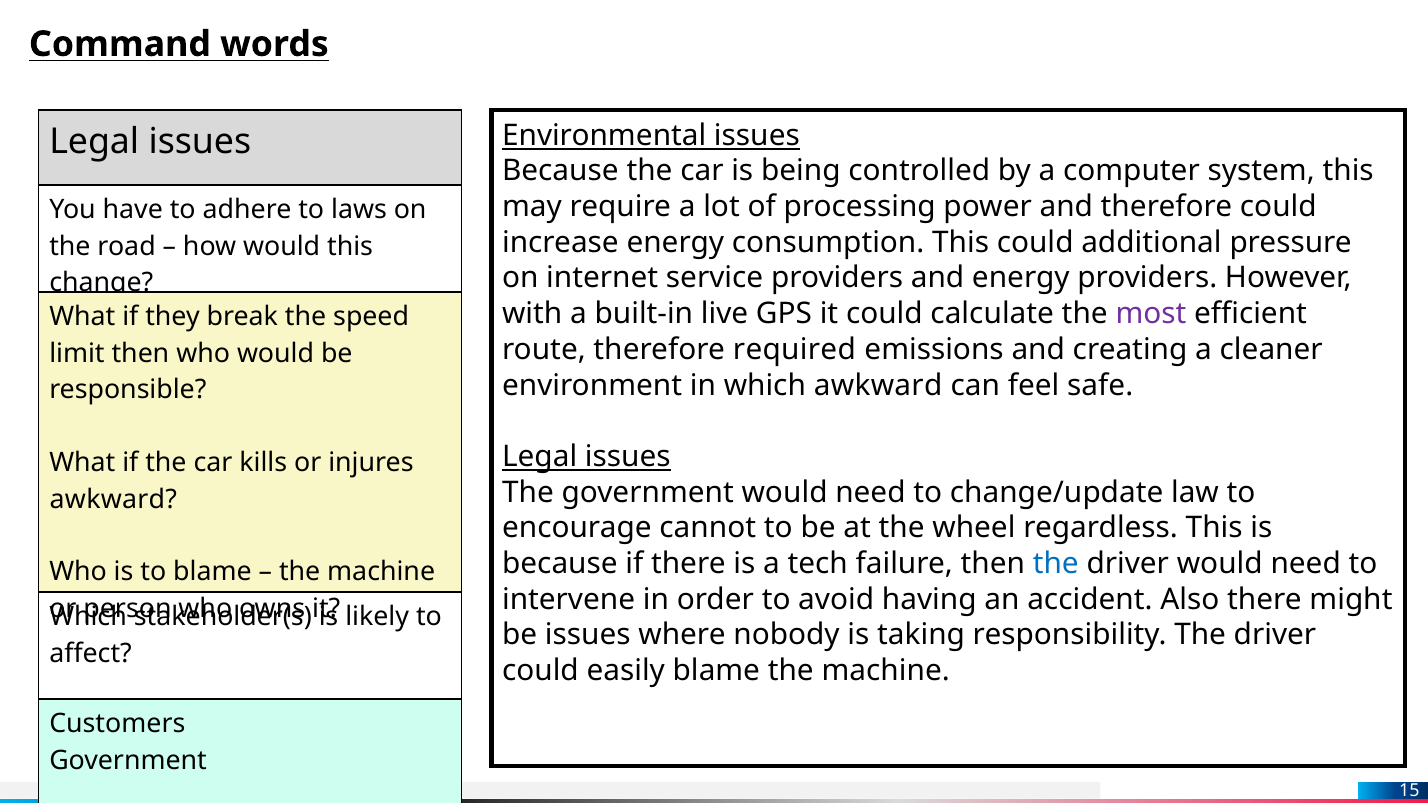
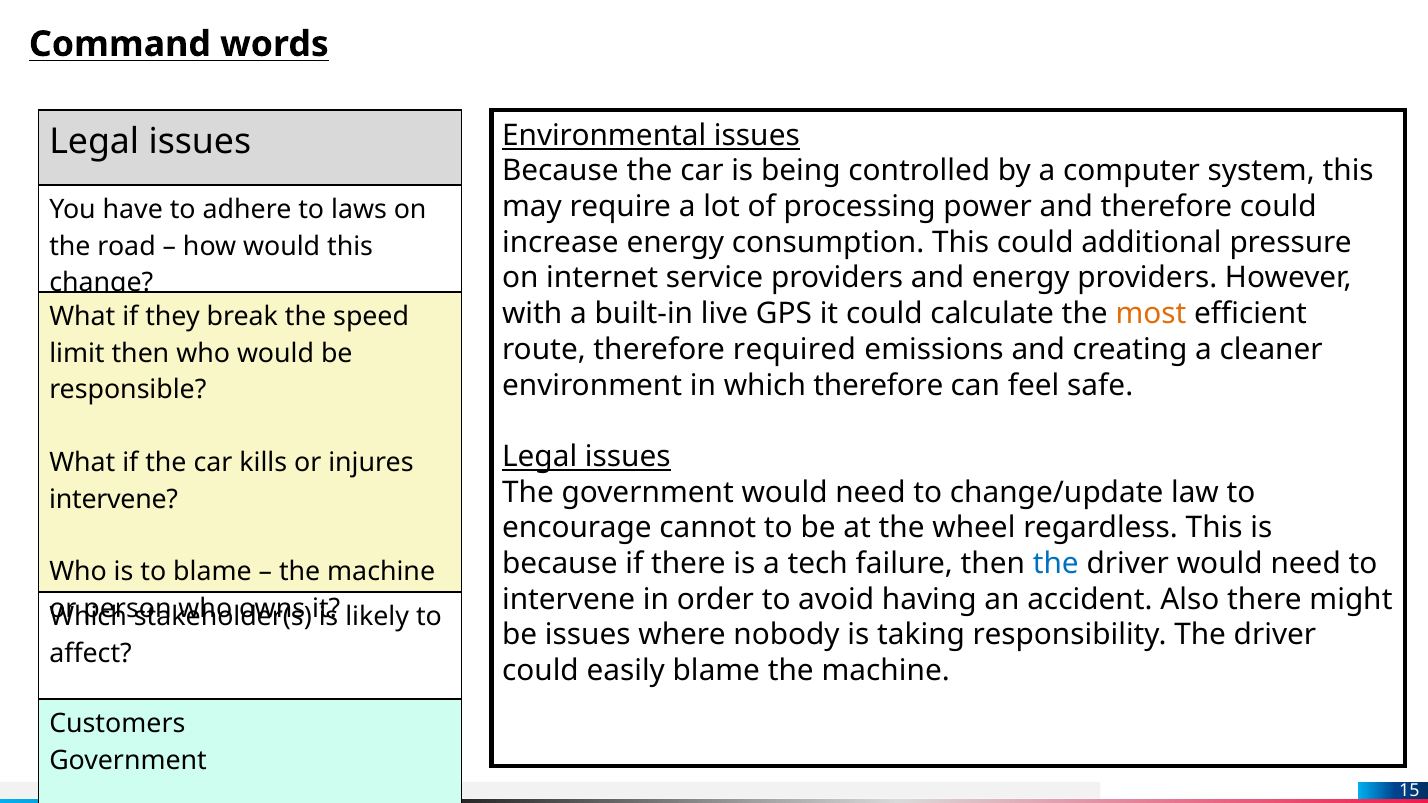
most colour: purple -> orange (1151, 314)
which awkward: awkward -> therefore (878, 385)
awkward: awkward -> intervene (114, 499)
